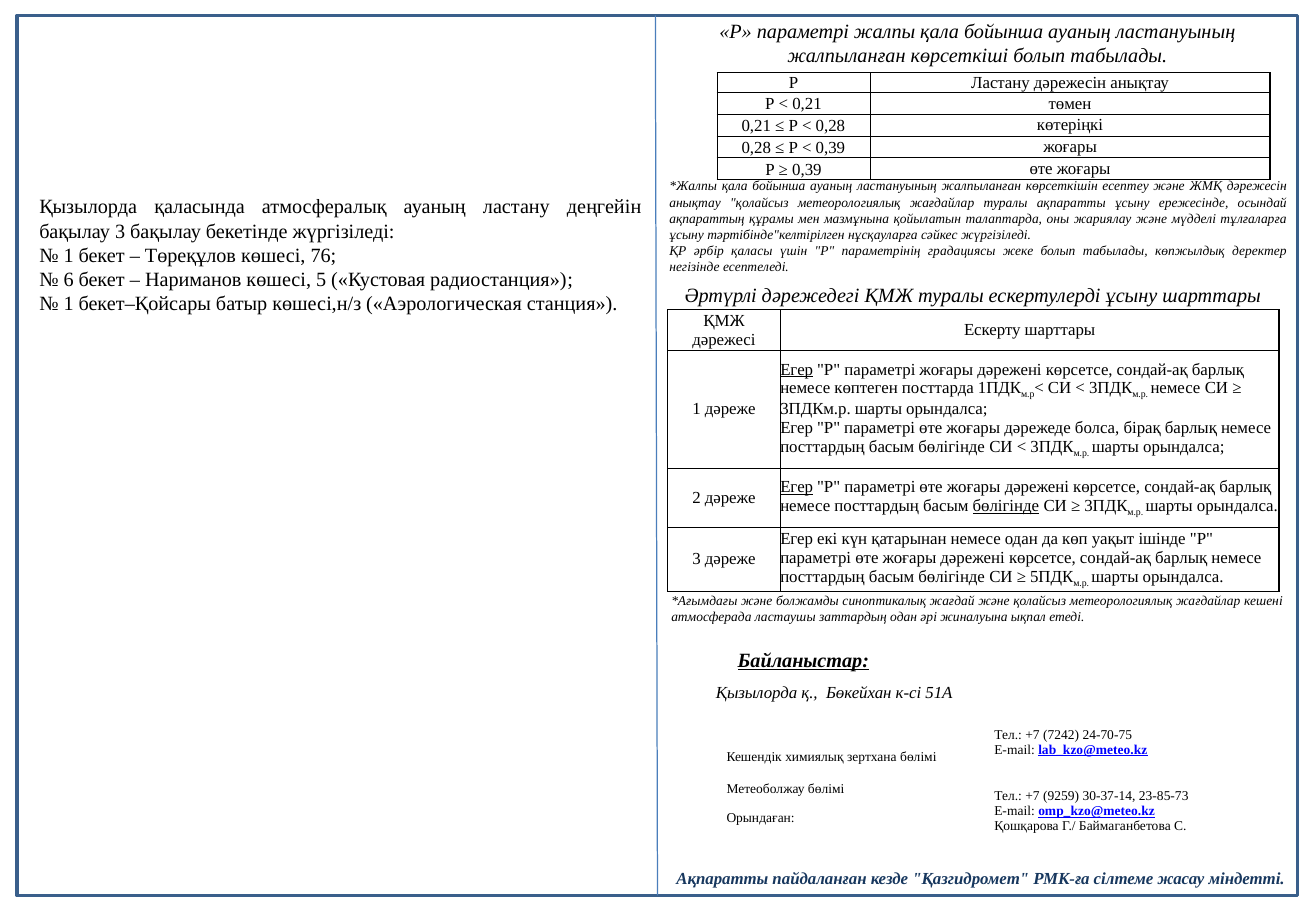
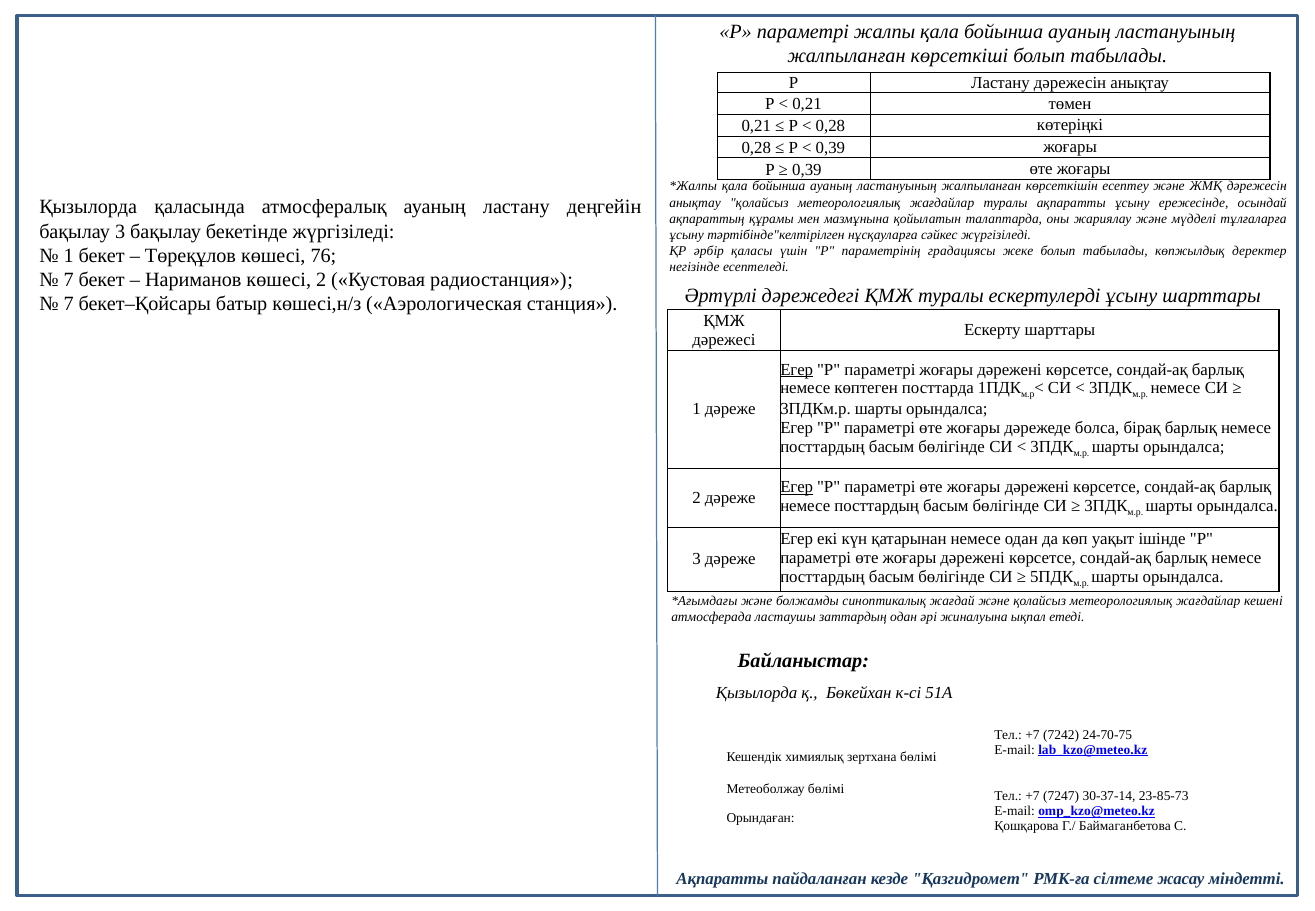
6: 6 -> 7 (69, 280)
көшесі 5: 5 -> 2 (321, 280)
1: 1 -> 7 (69, 304)
бөлігінде underline: present -> none (1006, 505)
Байланыстар underline: present -> none (803, 660)
9259: 9259 -> 7247 (1061, 796)
